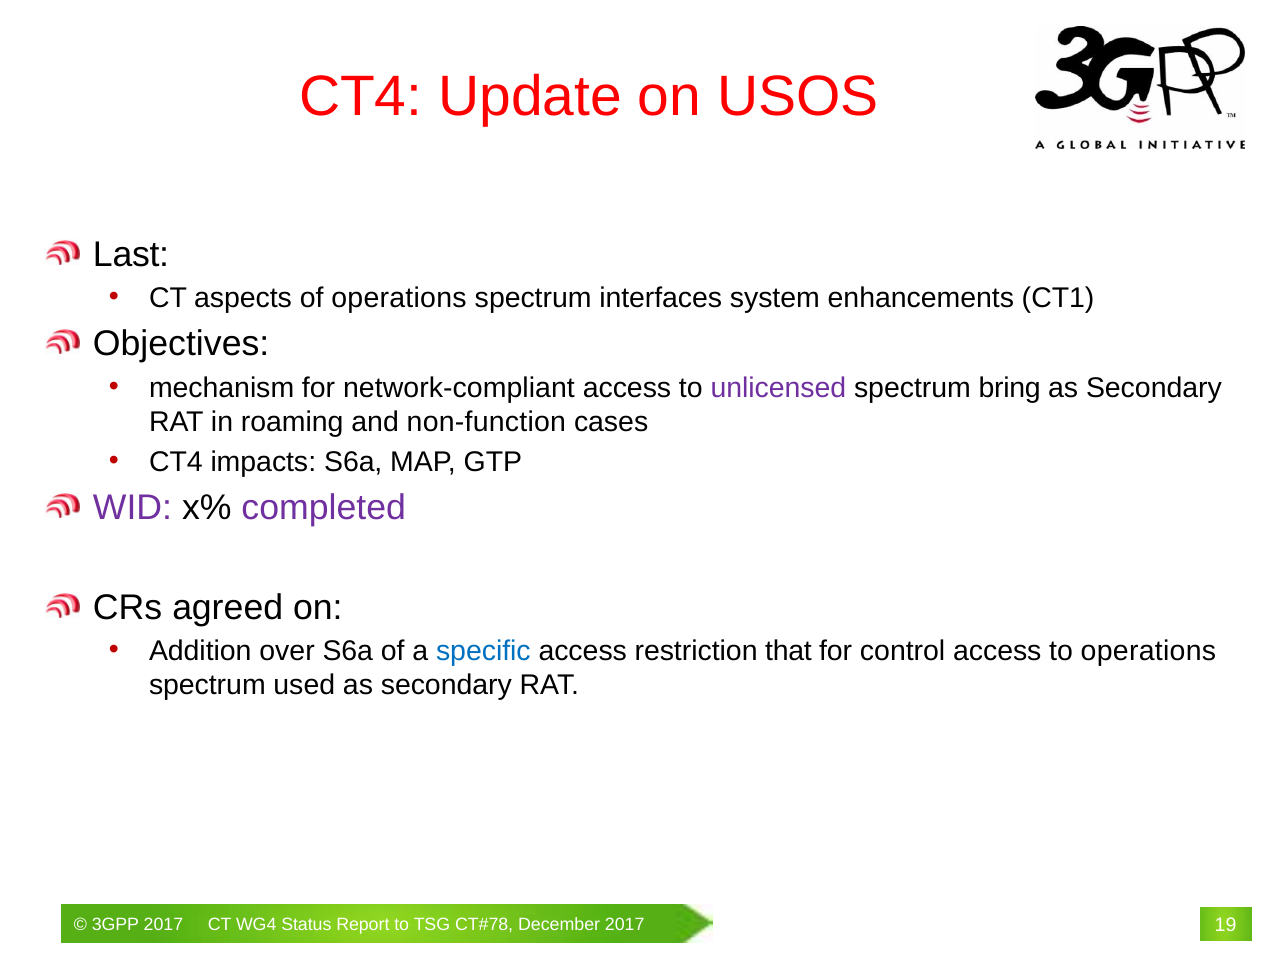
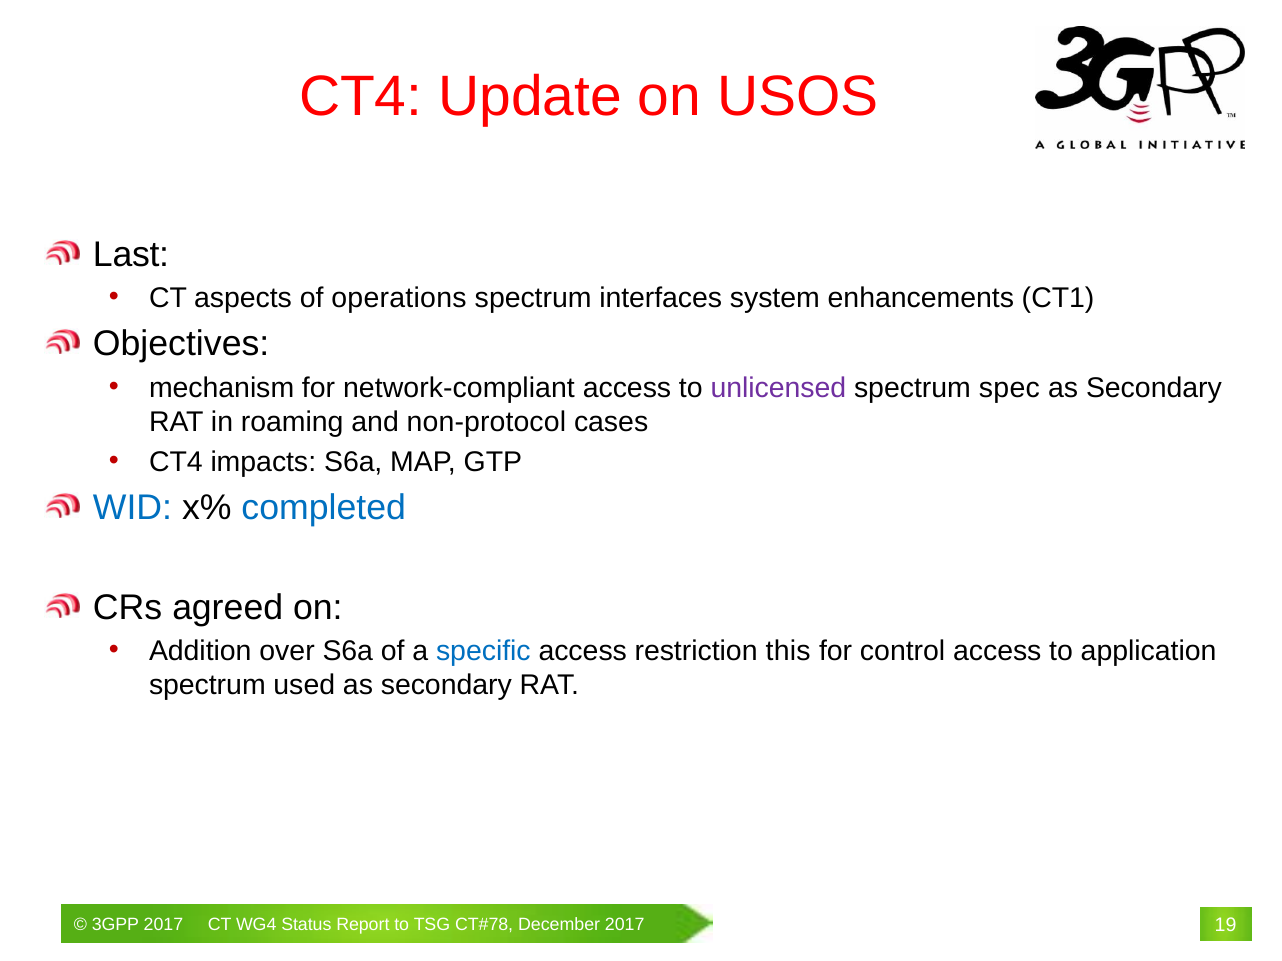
bring: bring -> spec (1009, 388)
non-function: non-function -> non-protocol (486, 422)
WID colour: purple -> blue (133, 508)
completed colour: purple -> blue (324, 508)
that: that -> this (788, 651)
to operations: operations -> application (1149, 651)
